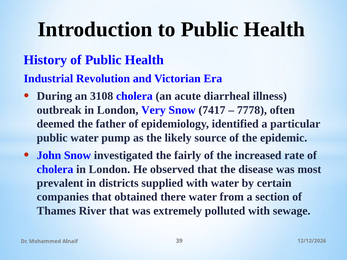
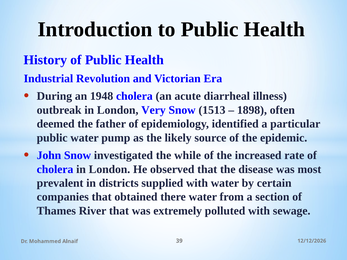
3108: 3108 -> 1948 (102, 96)
7417: 7417 -> 1513 (212, 110)
7778: 7778 -> 1898 (252, 110)
fairly: fairly -> while (188, 155)
